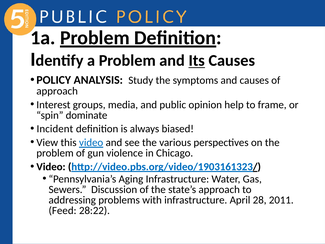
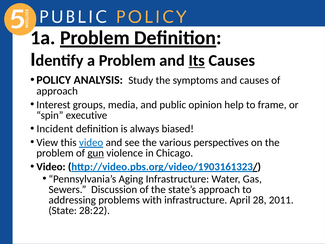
dominate: dominate -> executive (87, 115)
gun underline: none -> present (96, 153)
Feed: Feed -> State (63, 210)
